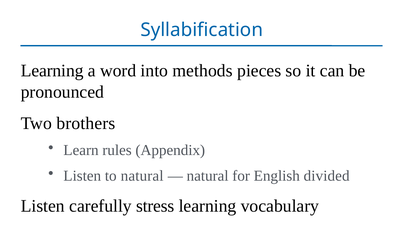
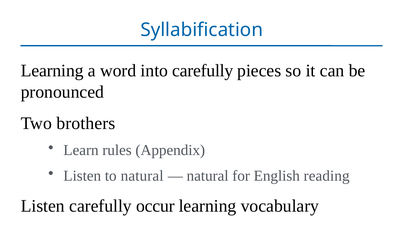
into methods: methods -> carefully (203, 71)
divided: divided -> reading (327, 176)
stress: stress -> occur (155, 206)
